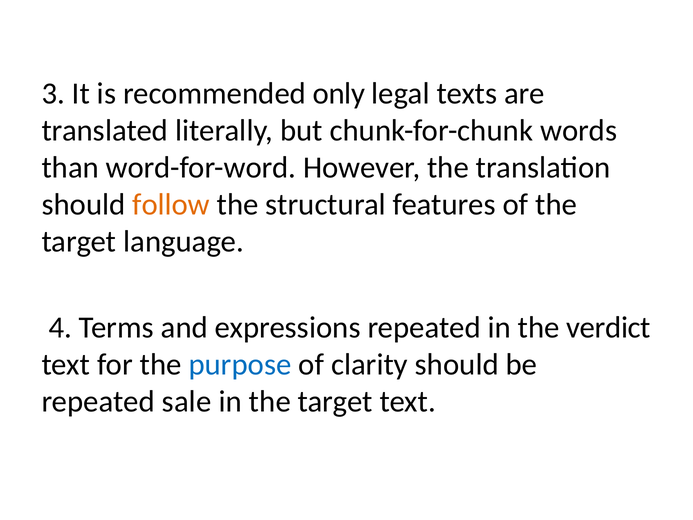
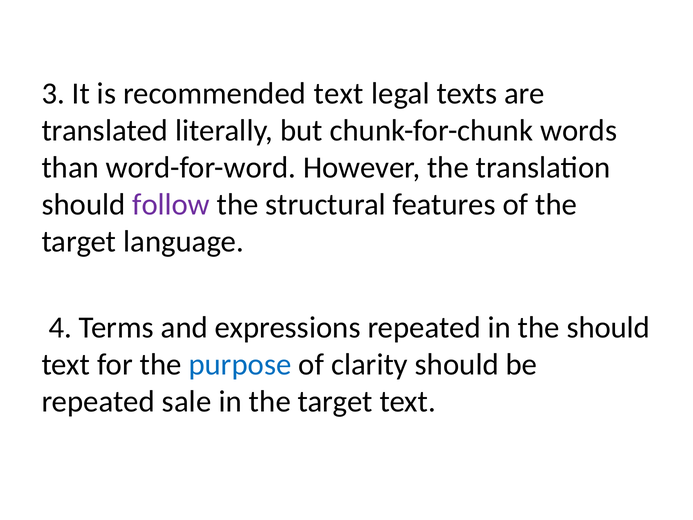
recommended only: only -> text (339, 93)
follow colour: orange -> purple (171, 204)
the verdict: verdict -> should (608, 328)
